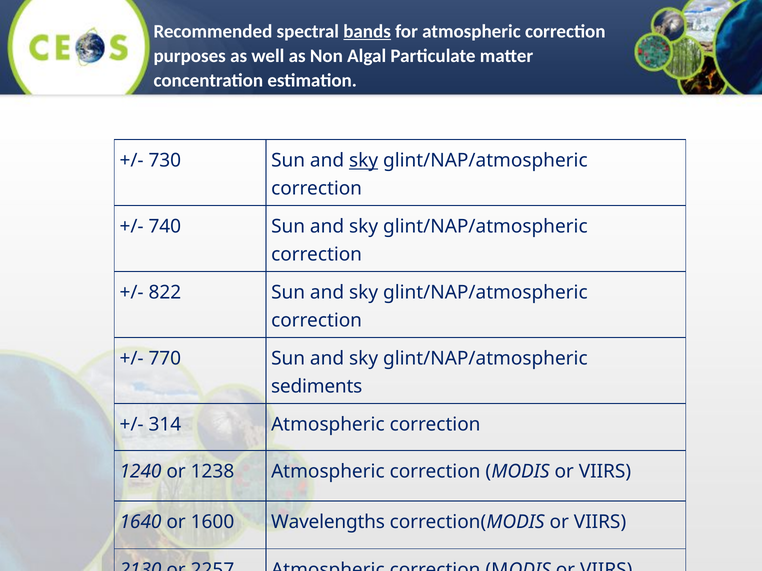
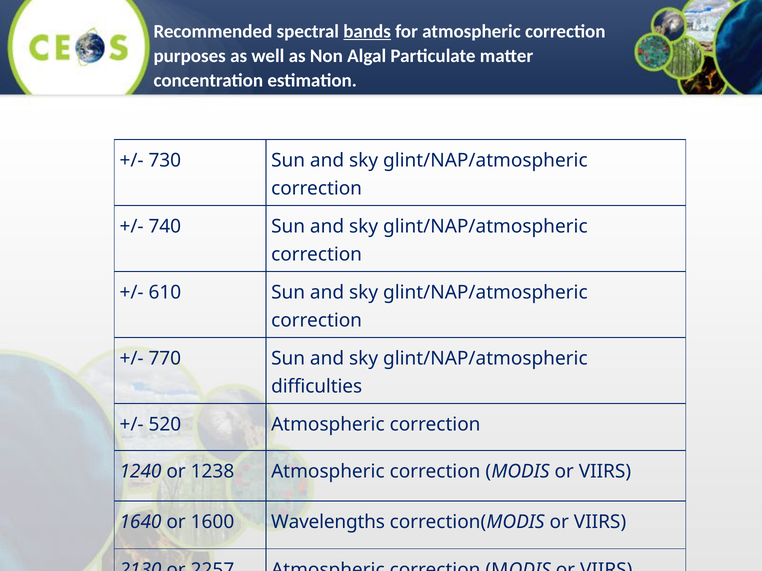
sky underline: present -> none (364, 161)
822: 822 -> 610 (165, 293)
sediments: sediments -> difficulties (317, 387)
314: 314 -> 520 (165, 425)
